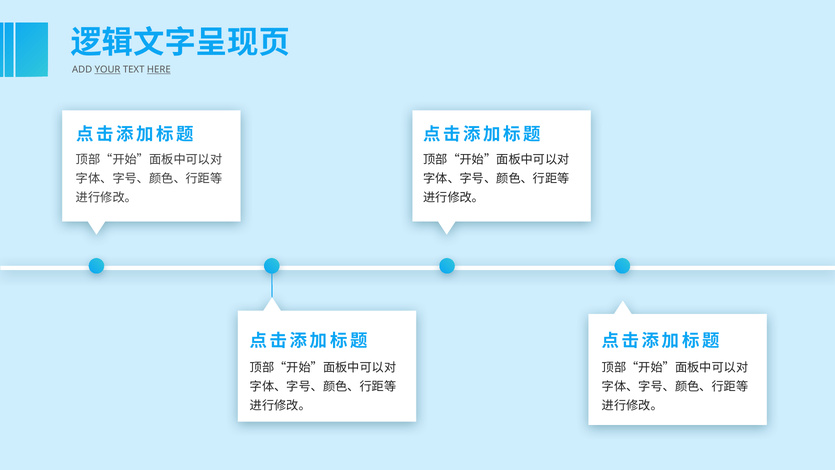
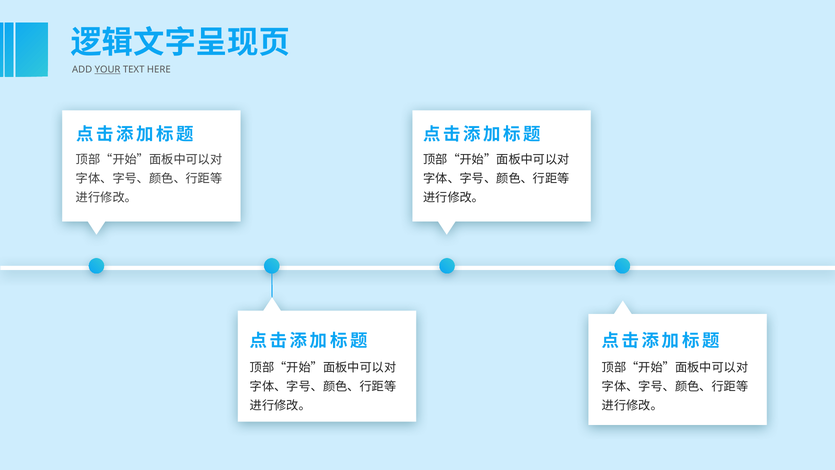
HERE underline: present -> none (159, 69)
